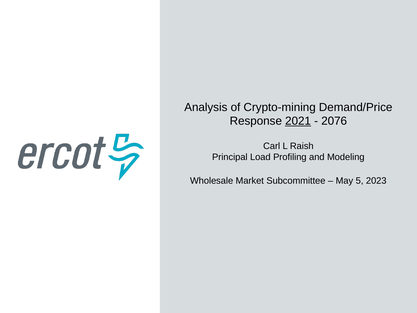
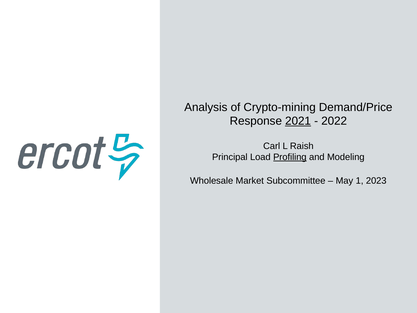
2076: 2076 -> 2022 (334, 121)
Profiling underline: none -> present (290, 157)
5: 5 -> 1 (360, 181)
